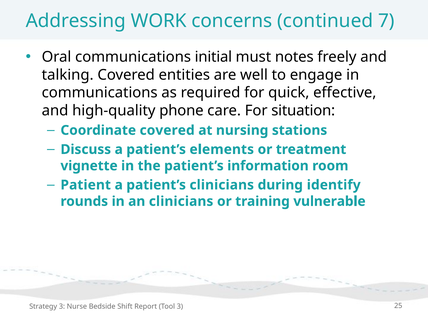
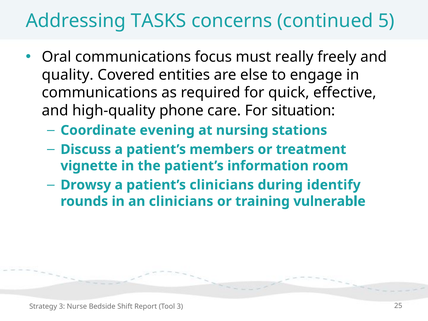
WORK: WORK -> TASKS (159, 21)
7: 7 -> 5 (386, 21)
initial: initial -> focus (213, 57)
notes: notes -> really (294, 57)
talking: talking -> quality (68, 75)
well: well -> else (254, 75)
Coordinate covered: covered -> evening (167, 130)
elements: elements -> members (222, 149)
Patient: Patient -> Drowsy (86, 185)
